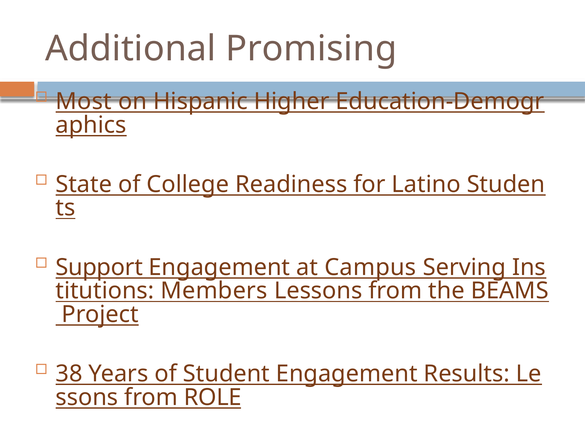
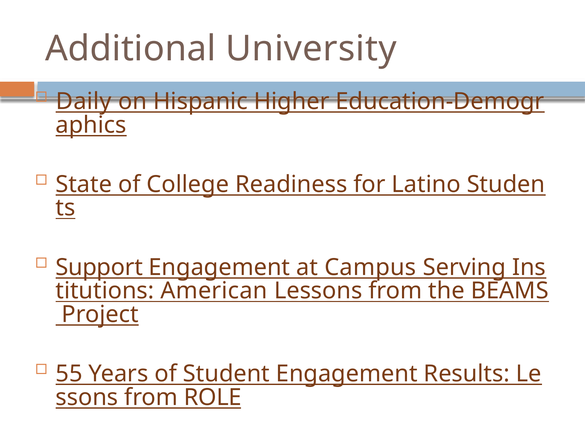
Additional Promising: Promising -> University (311, 49)
Most: Most -> Daily (84, 102)
Members: Members -> American (214, 291)
38: 38 -> 55 (69, 374)
